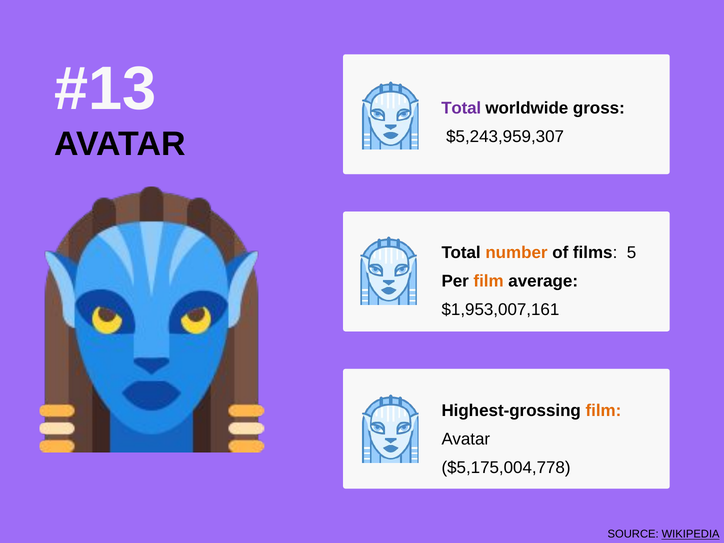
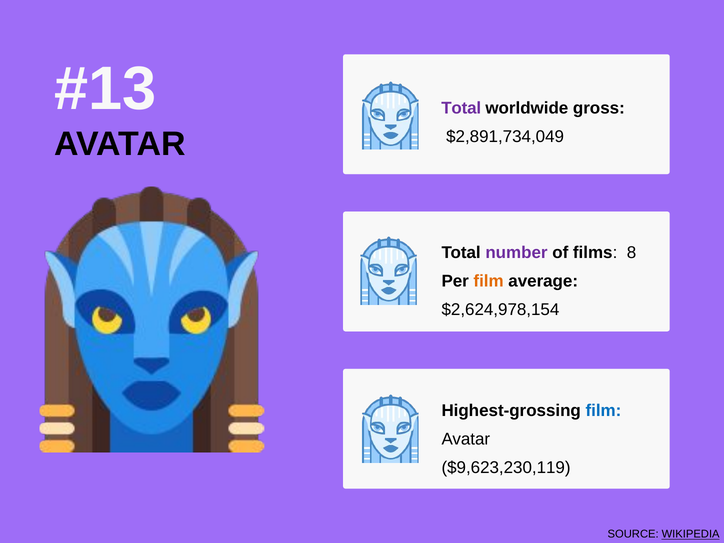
$5,243,959,307: $5,243,959,307 -> $2,891,734,049 (505, 136)
number colour: orange -> purple (516, 253)
5: 5 -> 8 (631, 253)
$1,953,007,161: $1,953,007,161 -> $2,624,978,154 (500, 310)
film colour: orange -> blue (603, 411)
$5,175,004,778: $5,175,004,778 -> $9,623,230,119 (506, 468)
